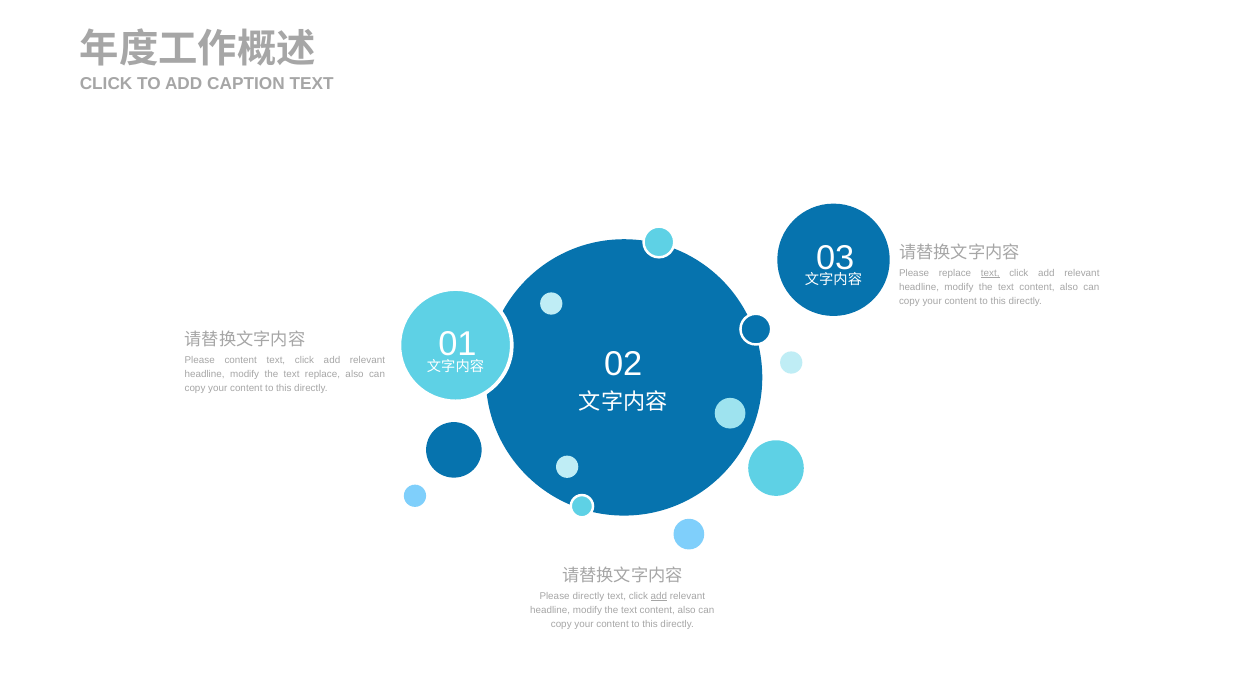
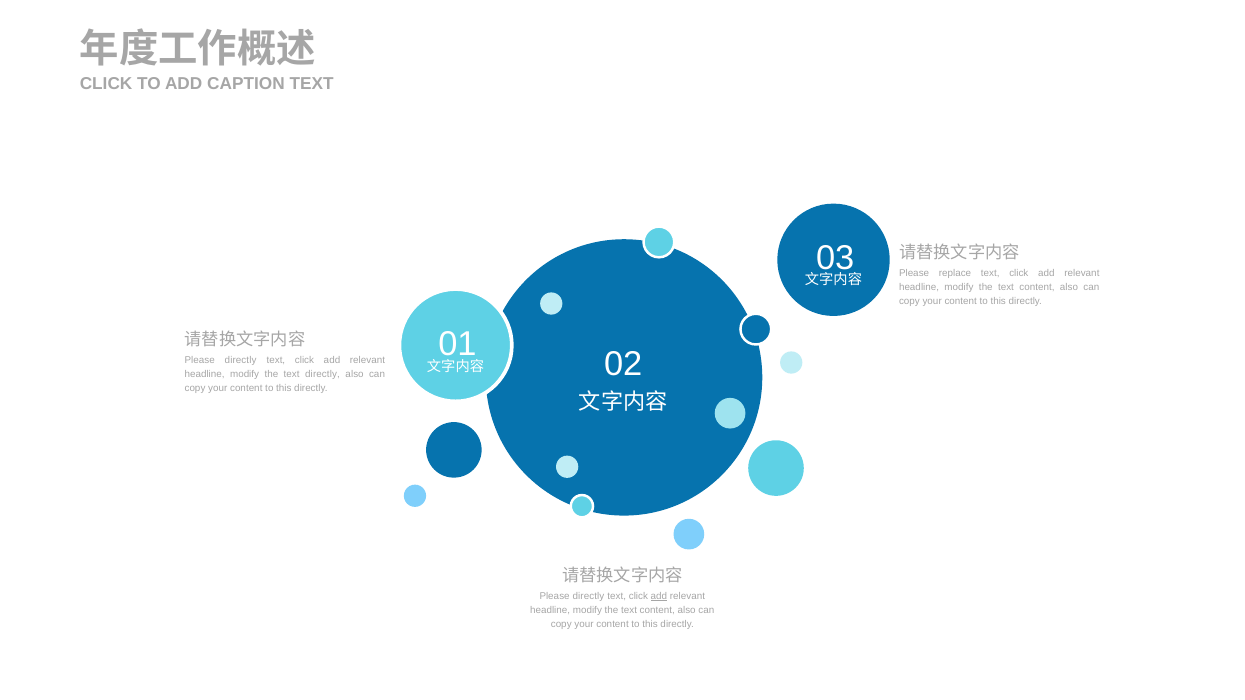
text underline: present -> none (990, 273)
content: content -> directly (241, 360)
text replace: replace -> directly (322, 374)
